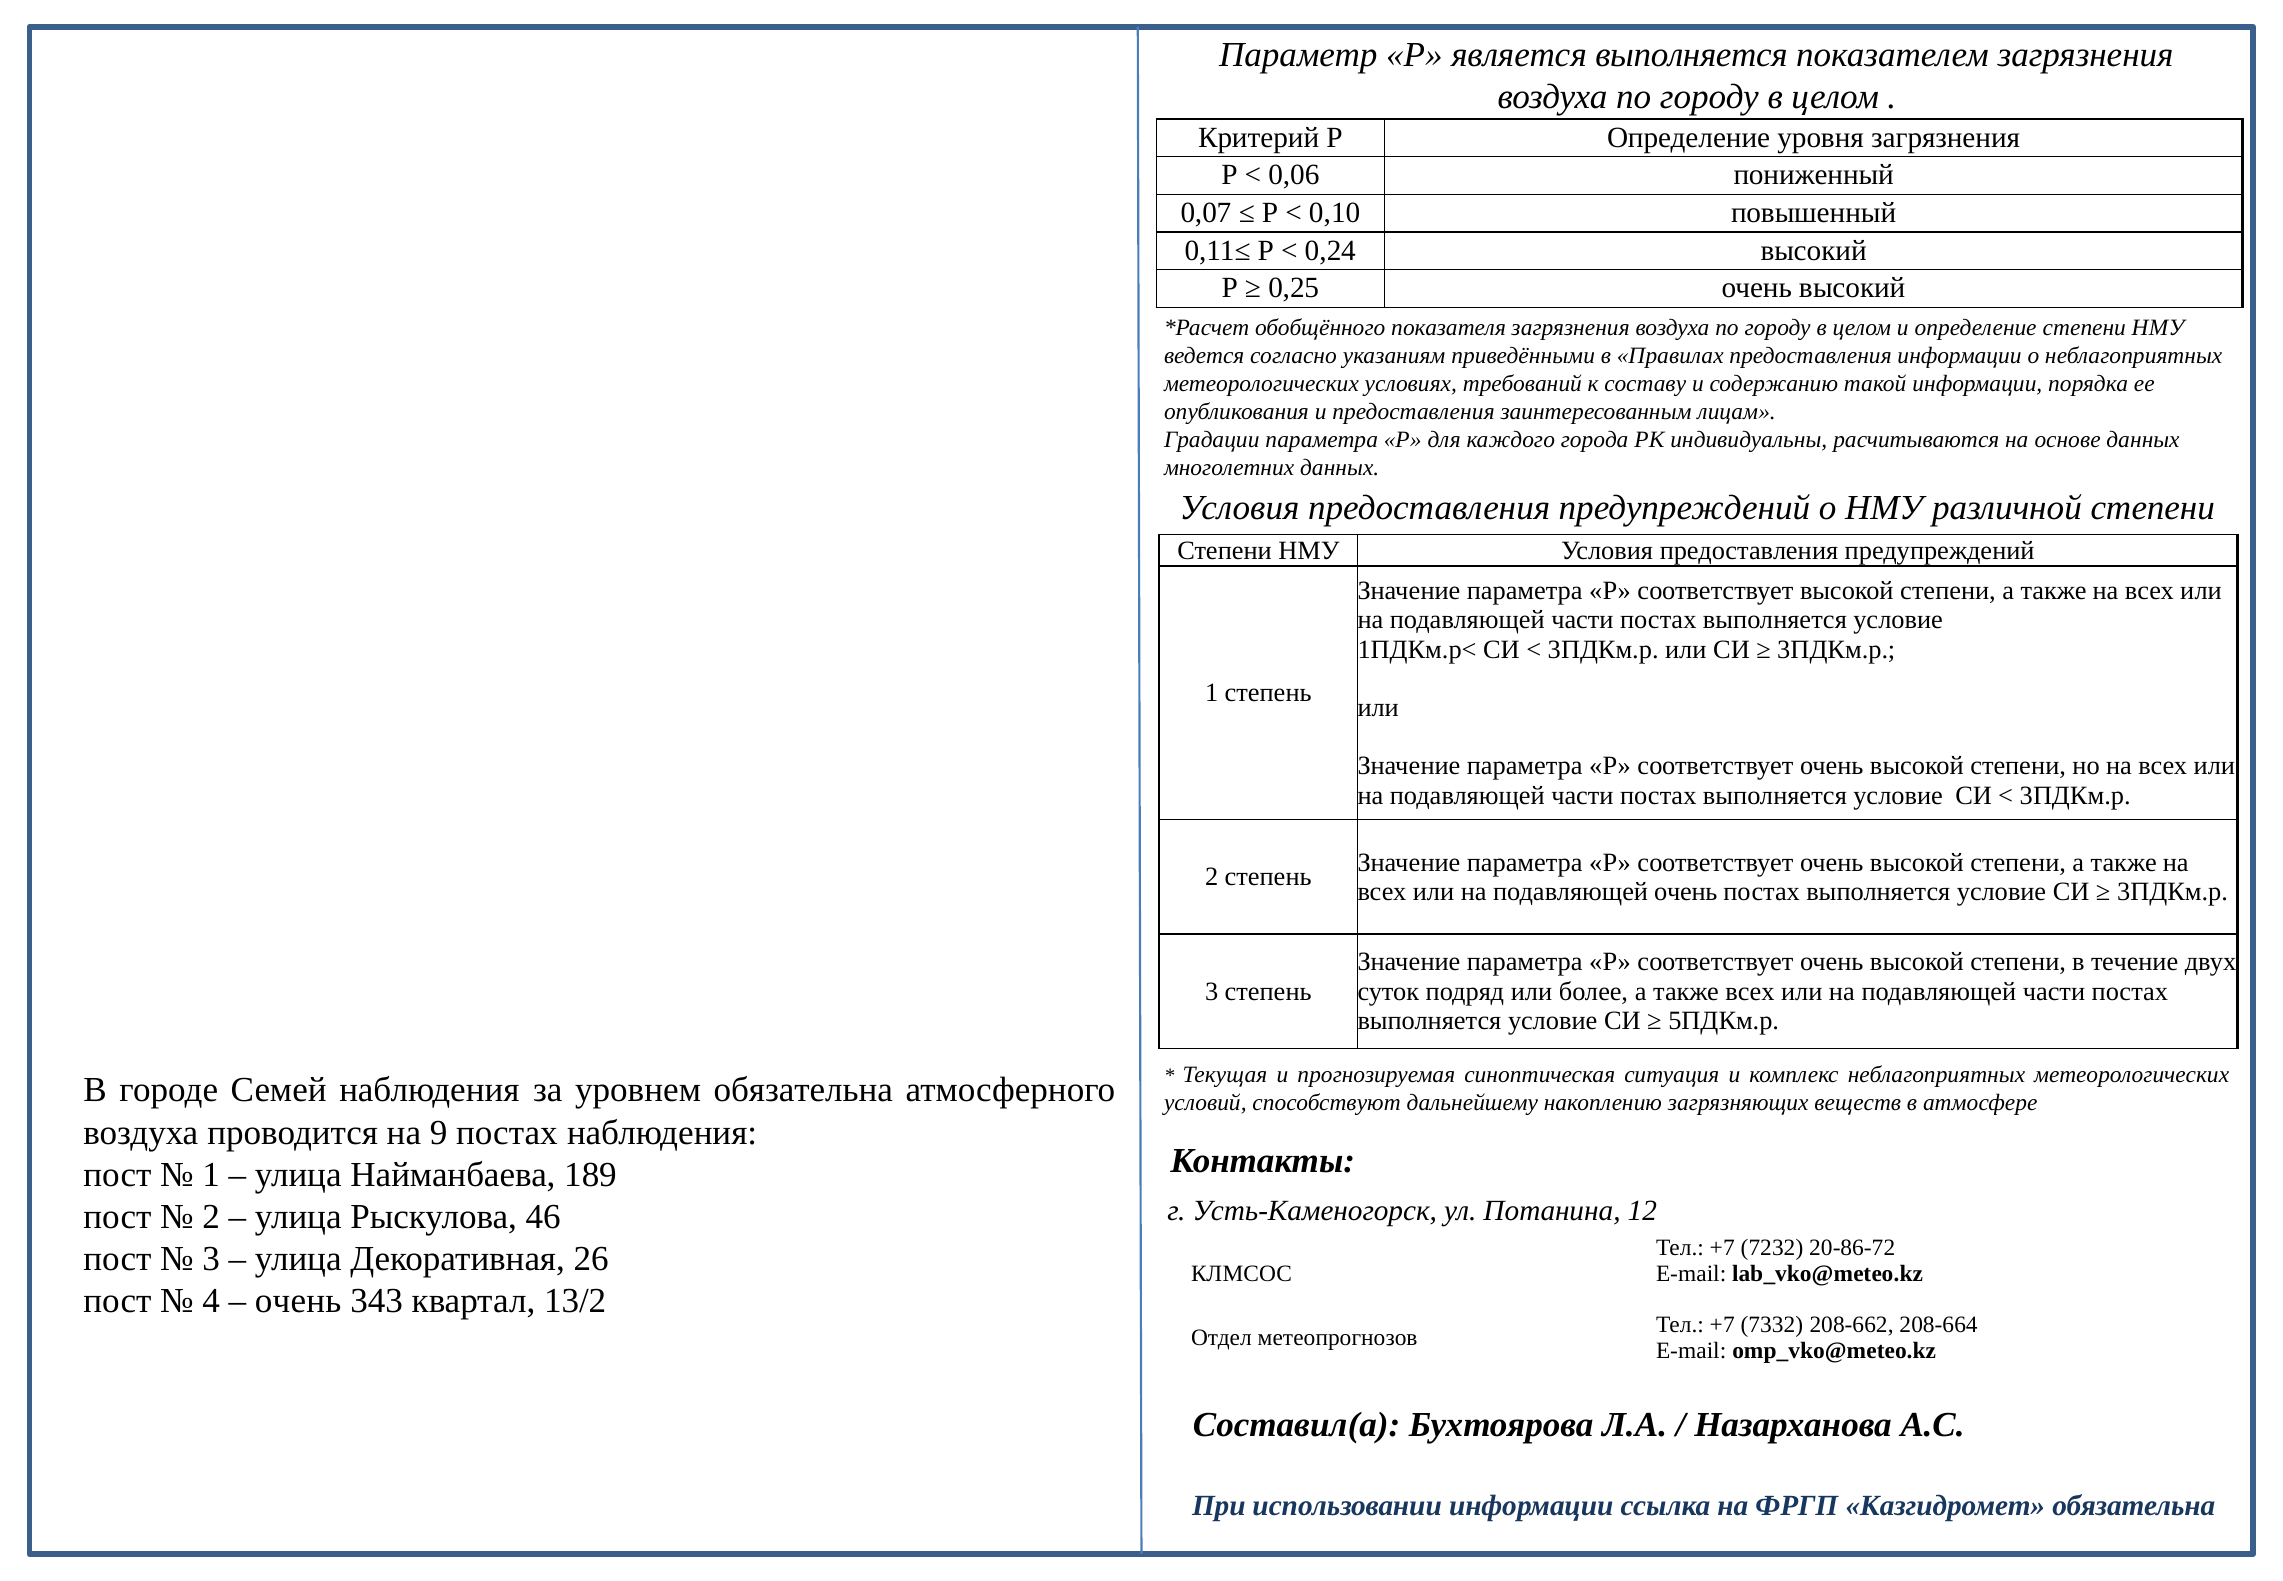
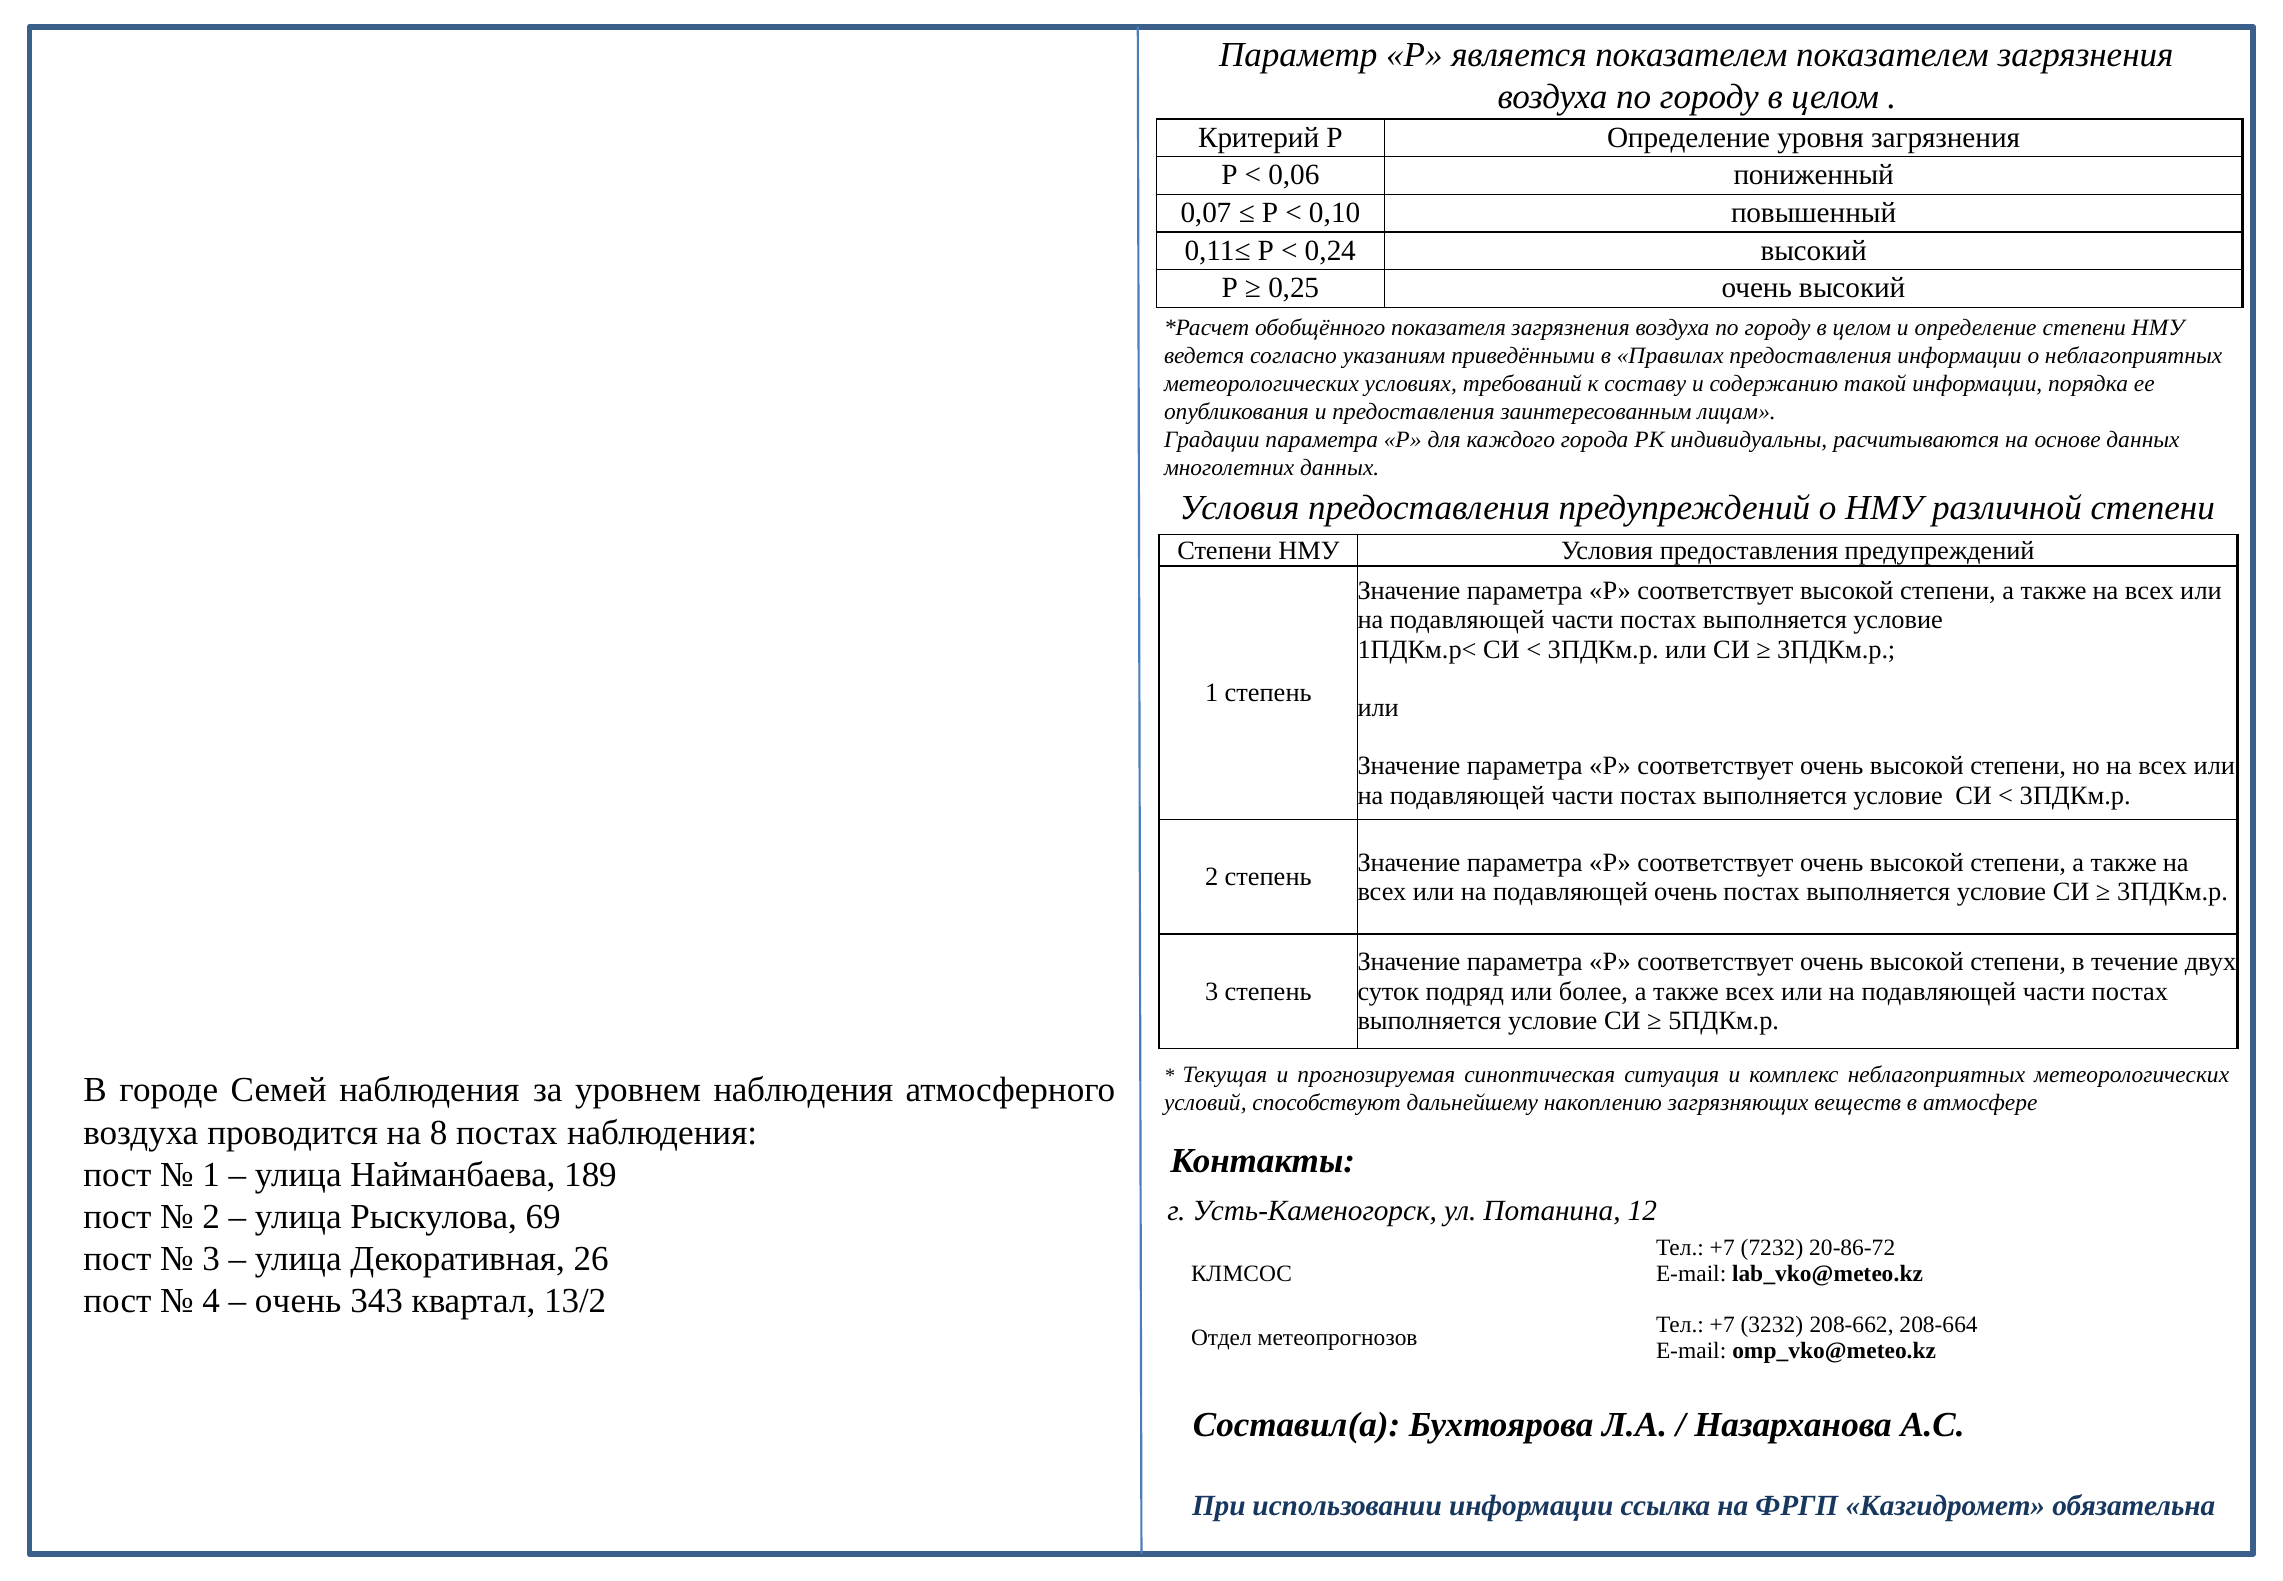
является выполняется: выполняется -> показателем (1691, 55)
уровнем обязательна: обязательна -> наблюдения (803, 1090)
9: 9 -> 8 (439, 1132)
46: 46 -> 69 (543, 1216)
7332: 7332 -> 3232 (1772, 1324)
